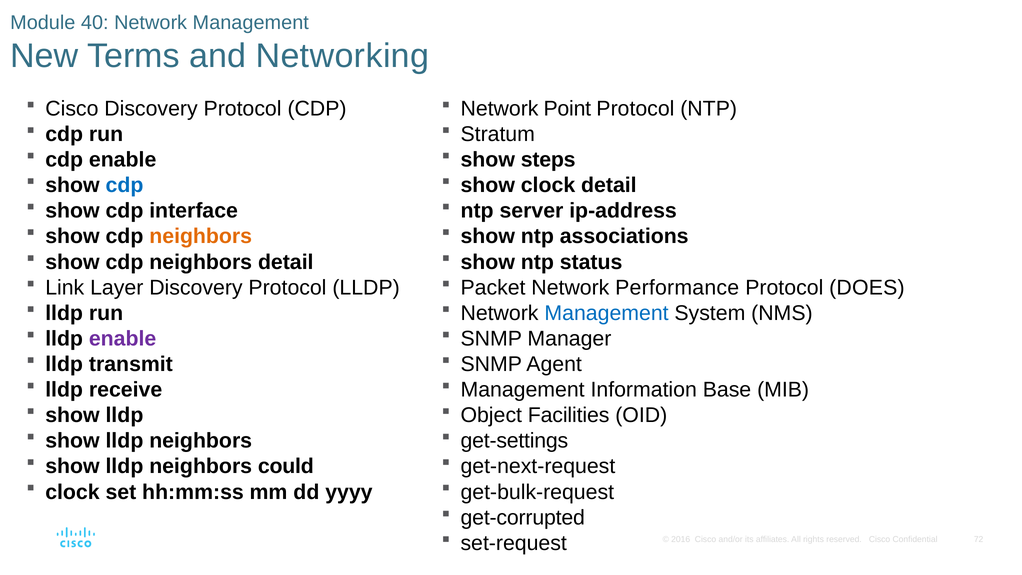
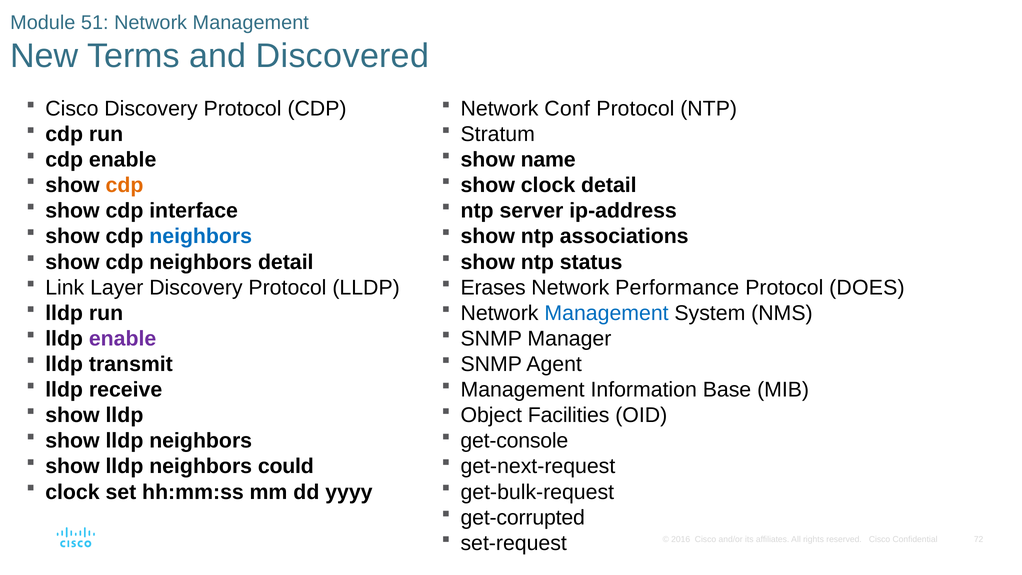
40: 40 -> 51 (95, 23)
Networking: Networking -> Discovered (342, 56)
Point: Point -> Conf (567, 109)
steps: steps -> name (548, 160)
cdp colour: blue -> orange (124, 185)
neighbors colour: orange -> blue (201, 236)
Packet: Packet -> Erases (493, 288)
get-settings: get-settings -> get-console (514, 441)
